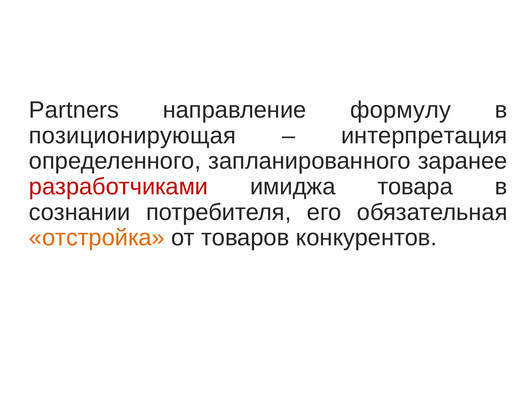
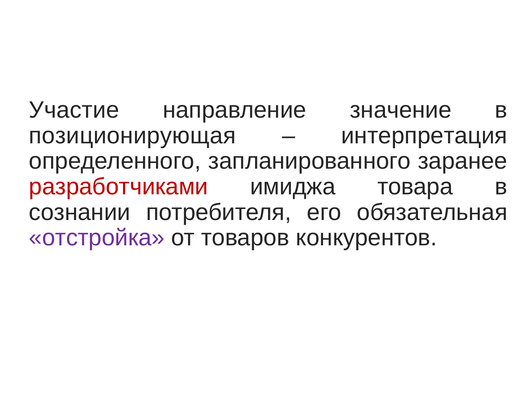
Partners: Partners -> Участие (74, 110)
формулу: формулу -> значение (401, 110)
отстройка colour: orange -> purple (97, 238)
